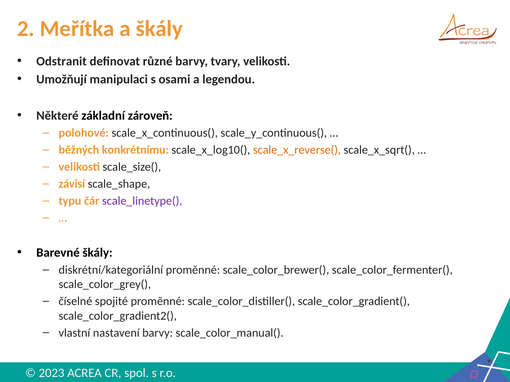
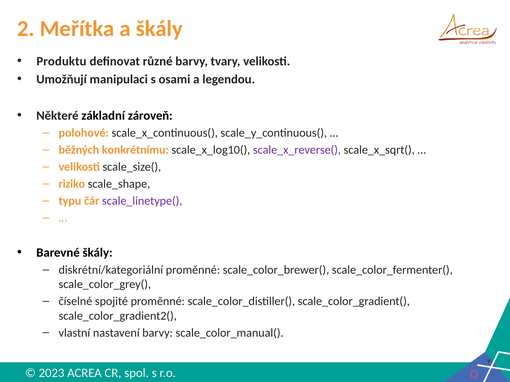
Odstranit: Odstranit -> Produktu (61, 61)
scale_x_reverse( colour: orange -> purple (297, 150)
závisí: závisí -> riziko (72, 184)
